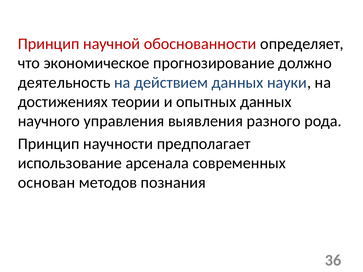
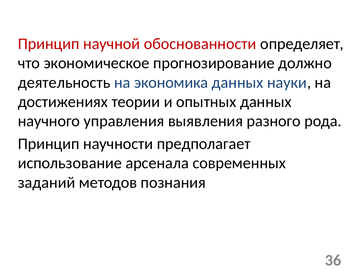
действием: действием -> экономика (171, 83)
основан: основан -> заданий (47, 183)
